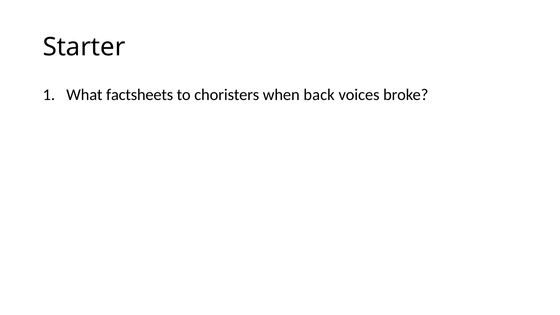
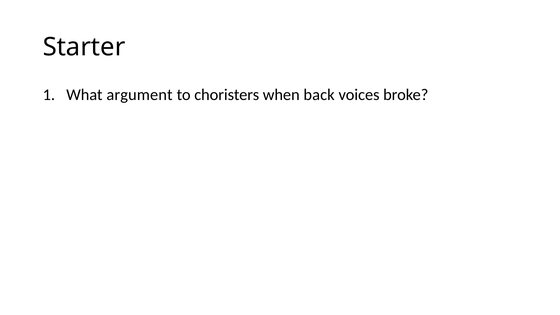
factsheets: factsheets -> argument (140, 95)
